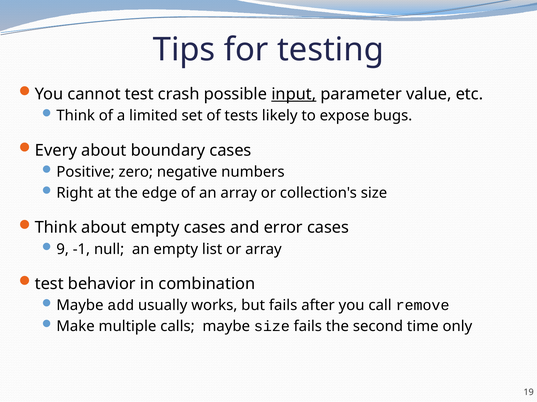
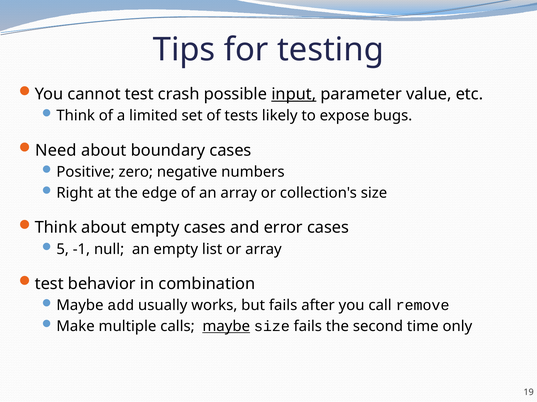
Every: Every -> Need (56, 151)
9: 9 -> 5 (63, 250)
maybe underline: none -> present (226, 327)
